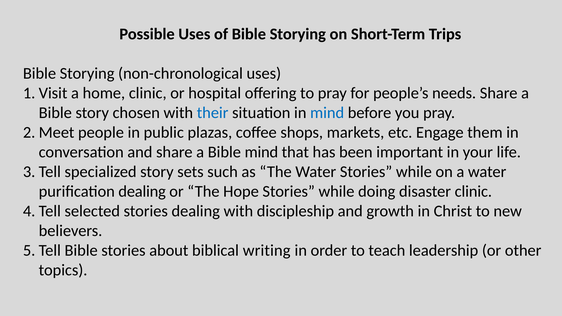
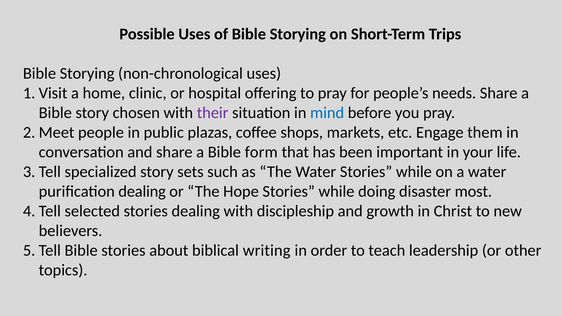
their colour: blue -> purple (213, 113)
Bible mind: mind -> form (261, 152)
disaster clinic: clinic -> most (473, 192)
